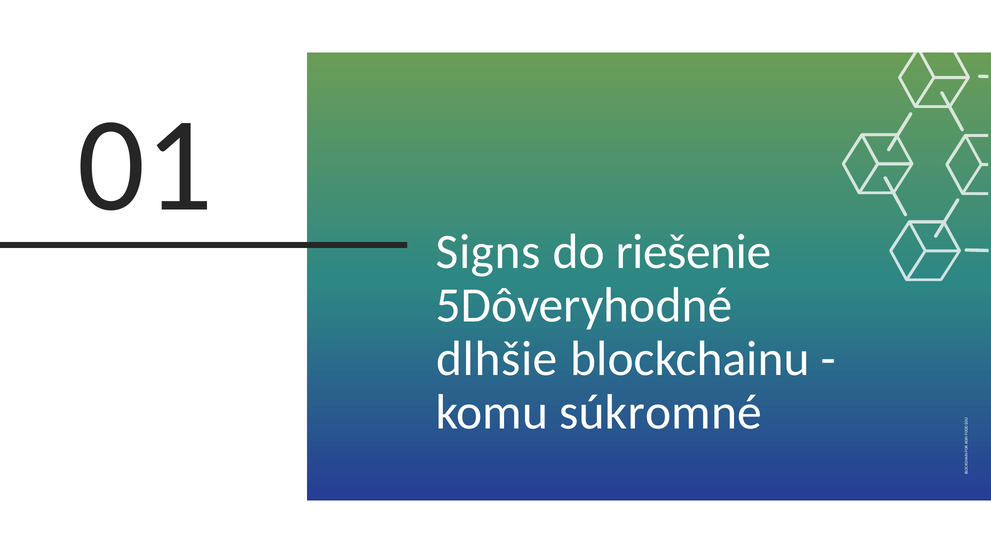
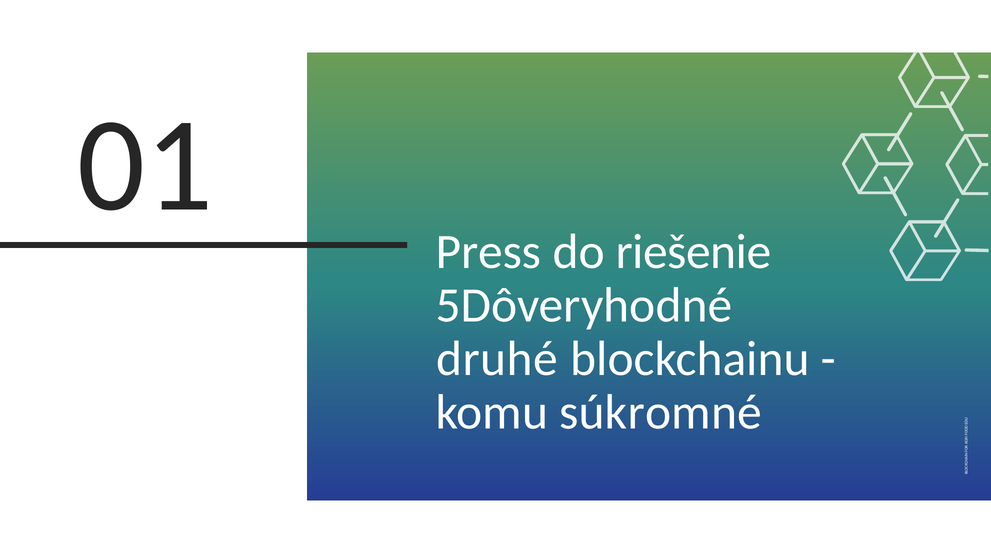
Signs: Signs -> Press (488, 251)
dlhšie: dlhšie -> druhé (497, 358)
